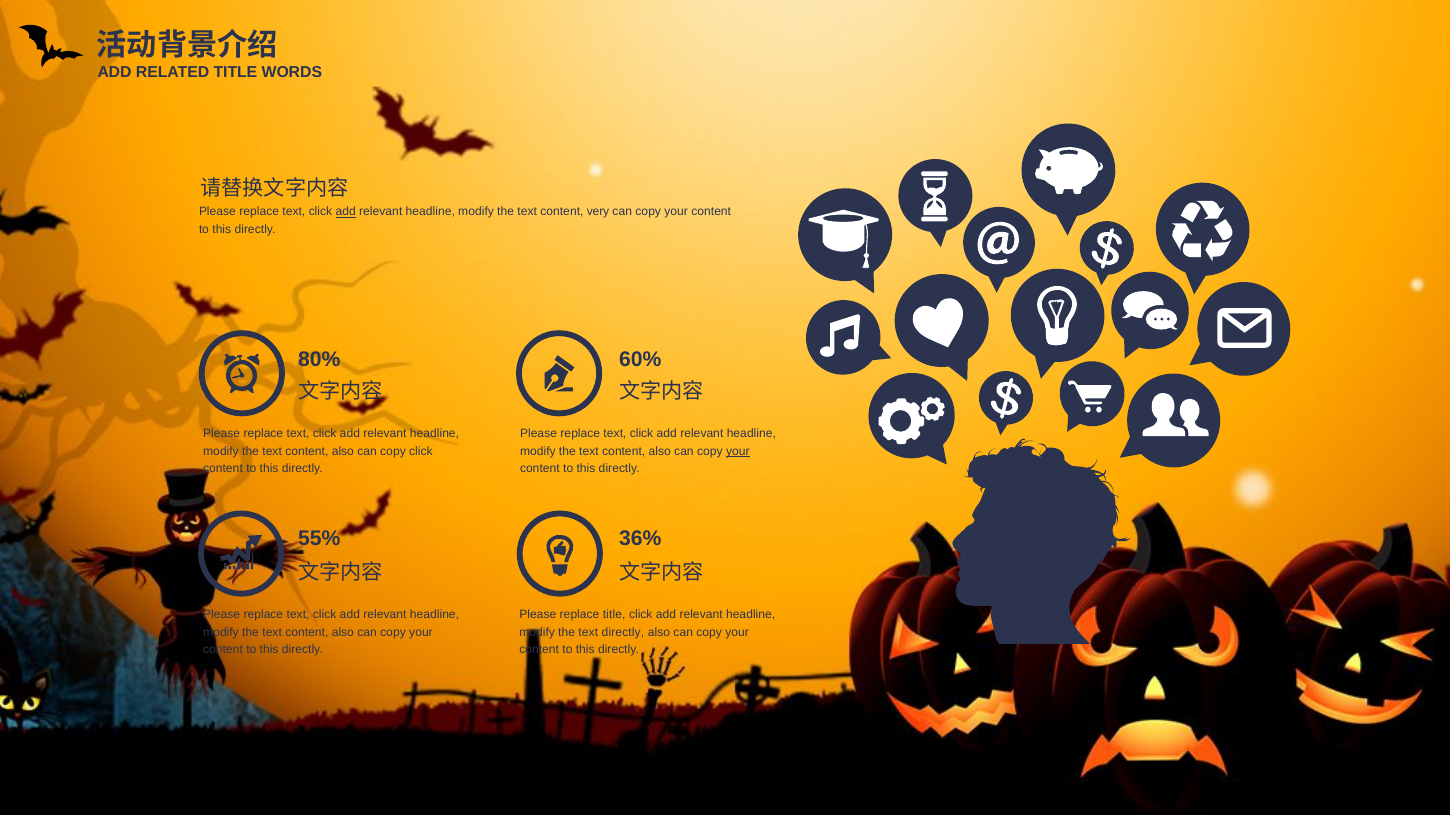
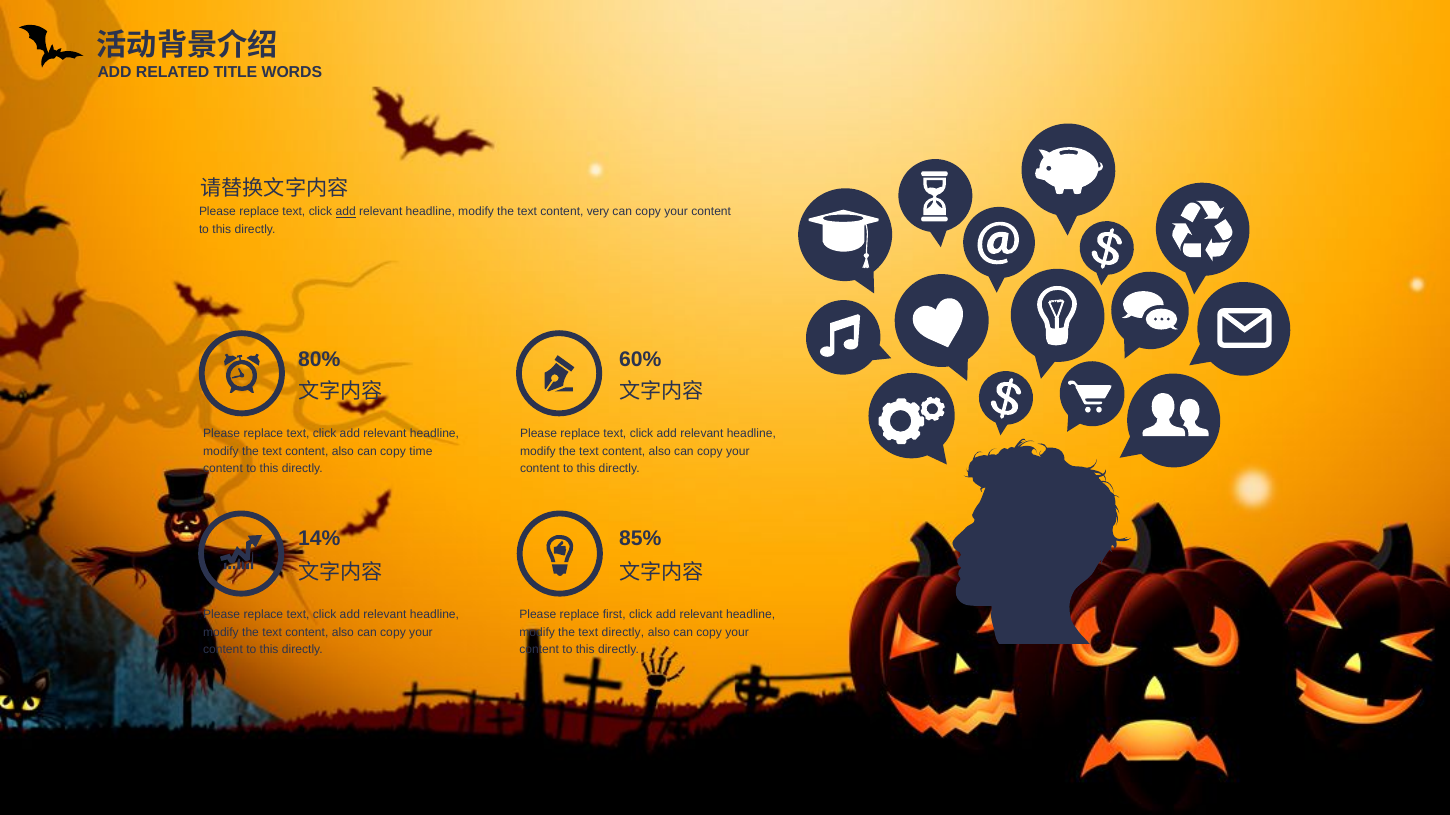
copy click: click -> time (421, 452)
your underline: present -> none (738, 452)
55%: 55% -> 14% (319, 539)
36%: 36% -> 85% (640, 539)
replace title: title -> first (614, 615)
